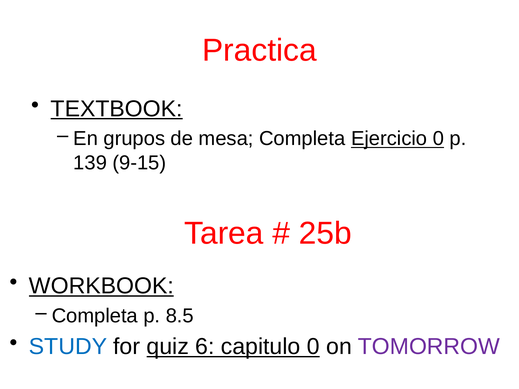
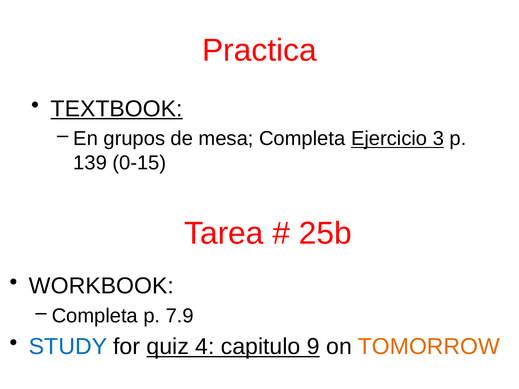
Ejercicio 0: 0 -> 3 (438, 139)
9-15: 9-15 -> 0-15 (139, 163)
WORKBOOK underline: present -> none (101, 286)
8.5: 8.5 -> 7.9 (180, 316)
6: 6 -> 4 (205, 347)
capitulo 0: 0 -> 9 (313, 347)
TOMORROW colour: purple -> orange (429, 347)
